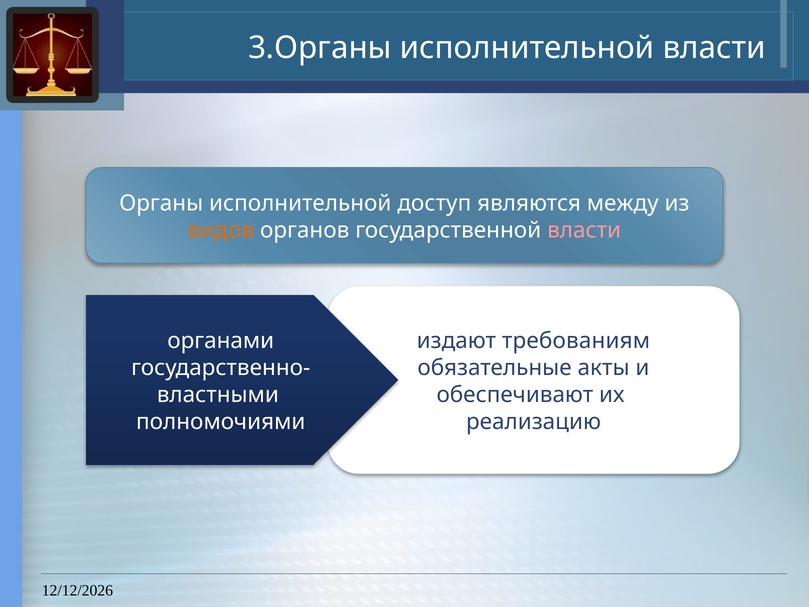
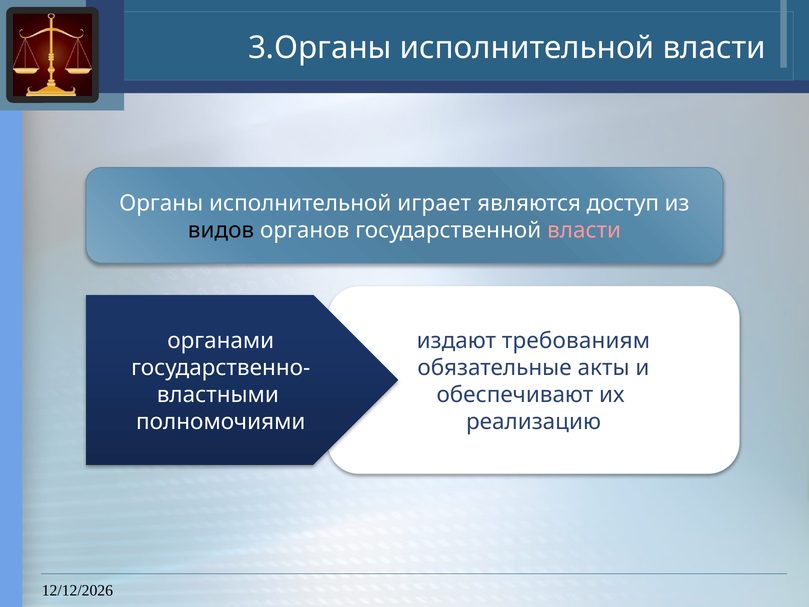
доступ: доступ -> играет (434, 203)
между: между -> доступ (623, 203)
видов colour: orange -> black (221, 230)
